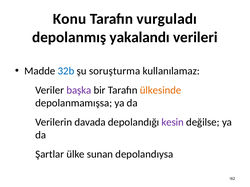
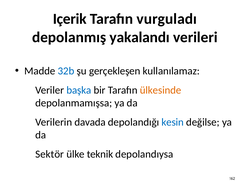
Konu: Konu -> Içerik (70, 19)
soruşturma: soruşturma -> gerçekleşen (115, 71)
başka colour: purple -> blue (79, 90)
kesin colour: purple -> blue (173, 122)
Şartlar: Şartlar -> Sektör (50, 155)
sunan: sunan -> teknik (100, 155)
